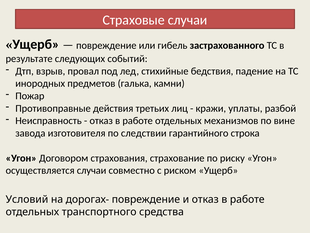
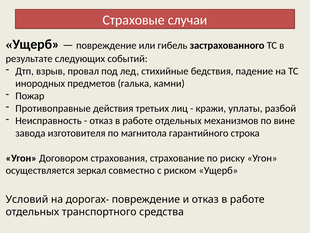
следствии: следствии -> магнитола (144, 133)
осуществляется случаи: случаи -> зеркал (92, 170)
